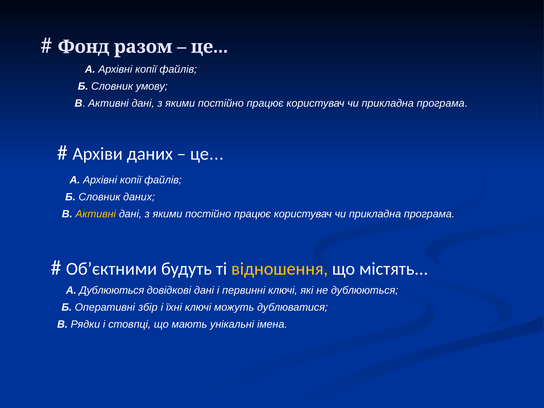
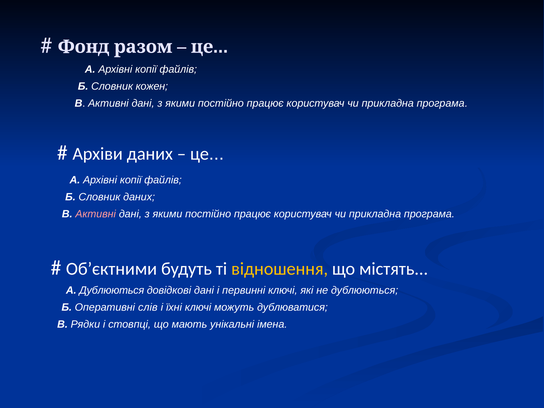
умову: умову -> кожен (152, 86)
Активні colour: yellow -> pink (96, 214)
збір: збір -> слів (148, 307)
